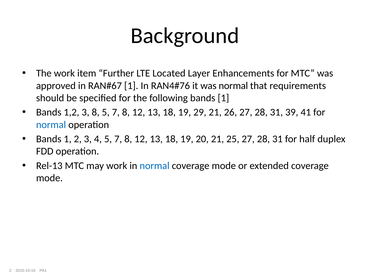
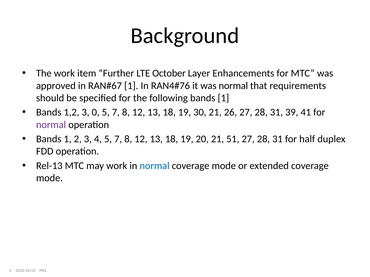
Located: Located -> October (169, 73)
3 8: 8 -> 0 (96, 113)
29: 29 -> 30 (200, 113)
normal colour: blue -> purple (51, 125)
25: 25 -> 51 (233, 139)
